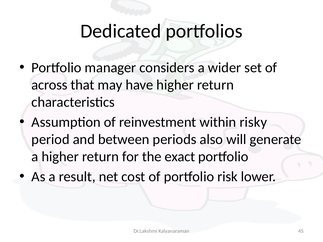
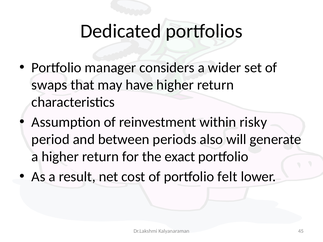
across: across -> swaps (49, 85)
risk: risk -> felt (227, 177)
